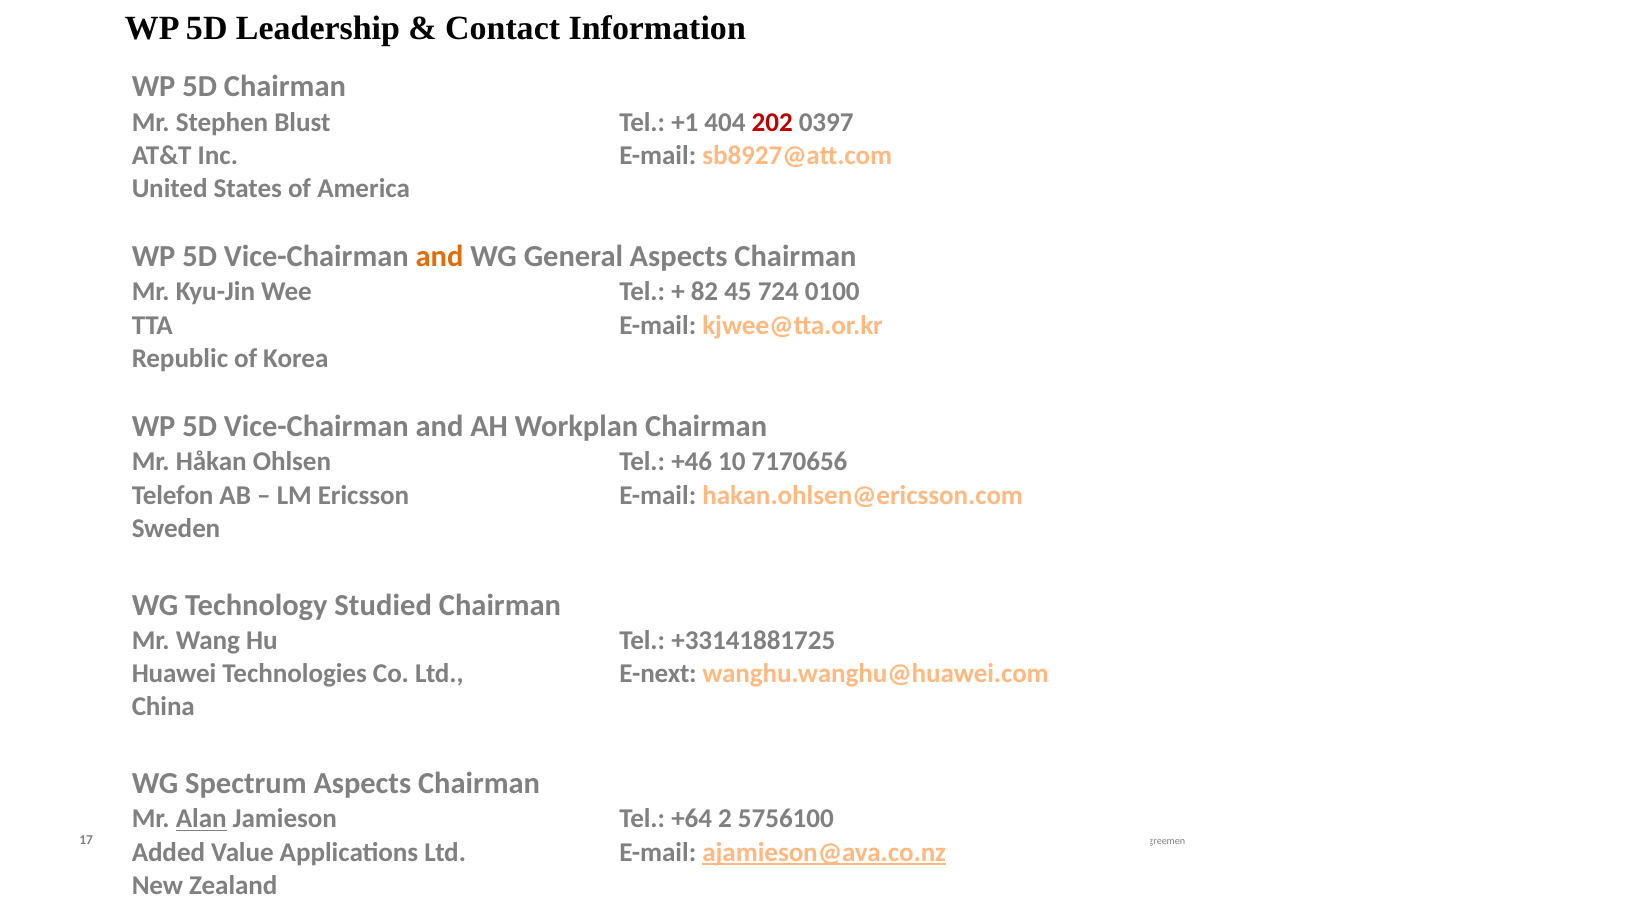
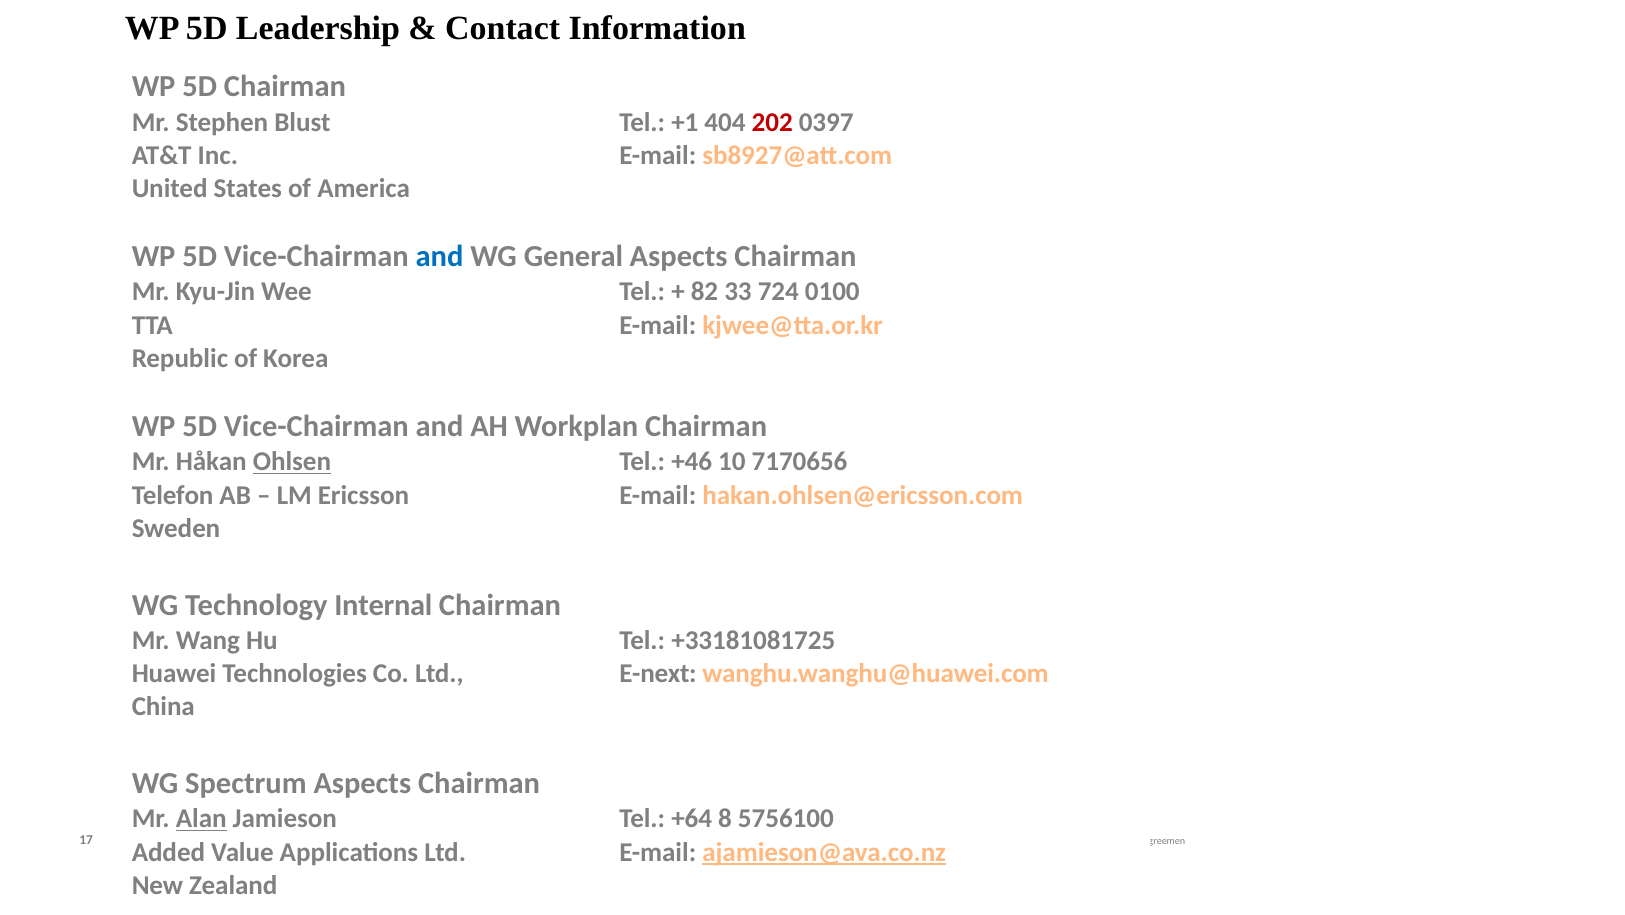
and colour: orange -> blue (439, 257)
45: 45 -> 33 (738, 292)
Ohlsen underline: none -> present (292, 462)
Technology Studied: Studied -> Internal (383, 605)
+33141881725: +33141881725 -> +33181081725 (753, 640)
2: 2 -> 8 (725, 819)
